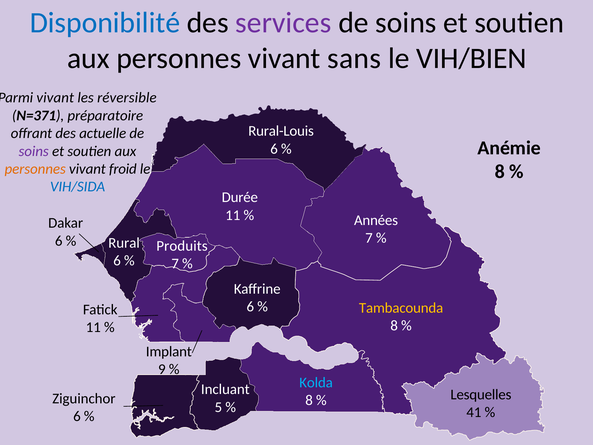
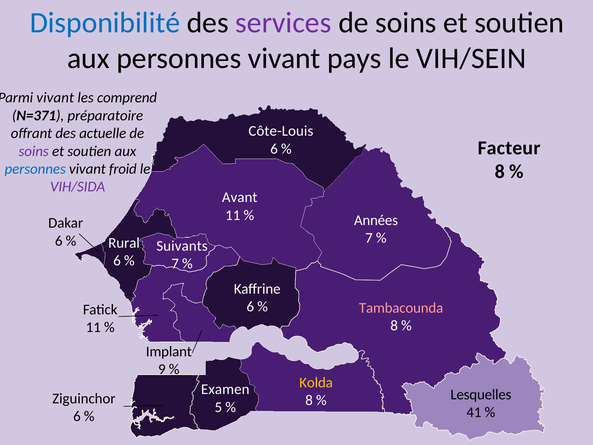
sans: sans -> pays (354, 58)
VIH/BIEN: VIH/BIEN -> VIH/SEIN (471, 58)
réversible: réversible -> comprend (127, 98)
Rural-Louis: Rural-Louis -> Côte-Louis (281, 131)
Anémie: Anémie -> Facteur (509, 148)
personnes colour: orange -> blue (35, 169)
VIH/SIDA colour: blue -> purple (78, 187)
Durée: Durée -> Avant (240, 197)
Produits: Produits -> Suivants (182, 246)
Tambacounda colour: yellow -> pink (401, 308)
Kolda colour: light blue -> yellow (316, 382)
Incluant: Incluant -> Examen (225, 389)
